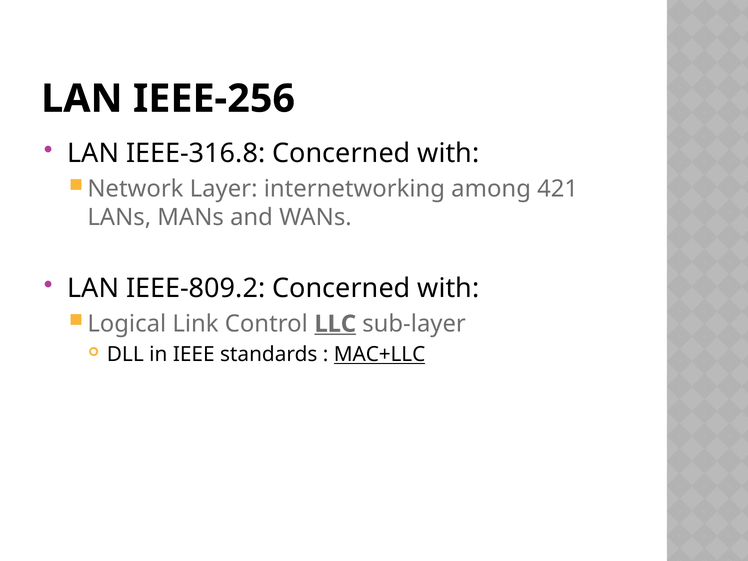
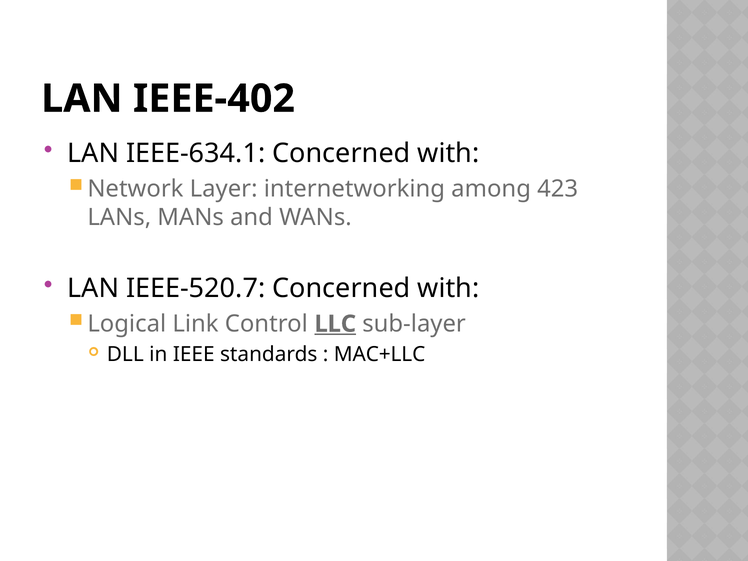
IEEE-256: IEEE-256 -> IEEE-402 (214, 99)
IEEE-316.8: IEEE-316.8 -> IEEE-634.1 (196, 153)
421: 421 -> 423 (558, 189)
IEEE-809.2: IEEE-809.2 -> IEEE-520.7 (196, 288)
MAC+LLC underline: present -> none (380, 355)
